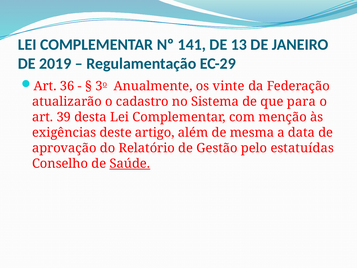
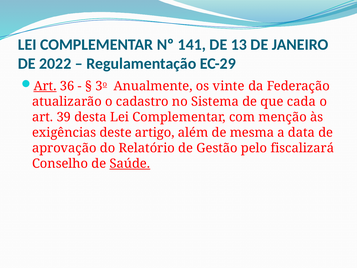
2019: 2019 -> 2022 (55, 64)
Art underline: none -> present (45, 86)
para: para -> cada (301, 101)
estatuídas: estatuídas -> fiscalizará (302, 148)
